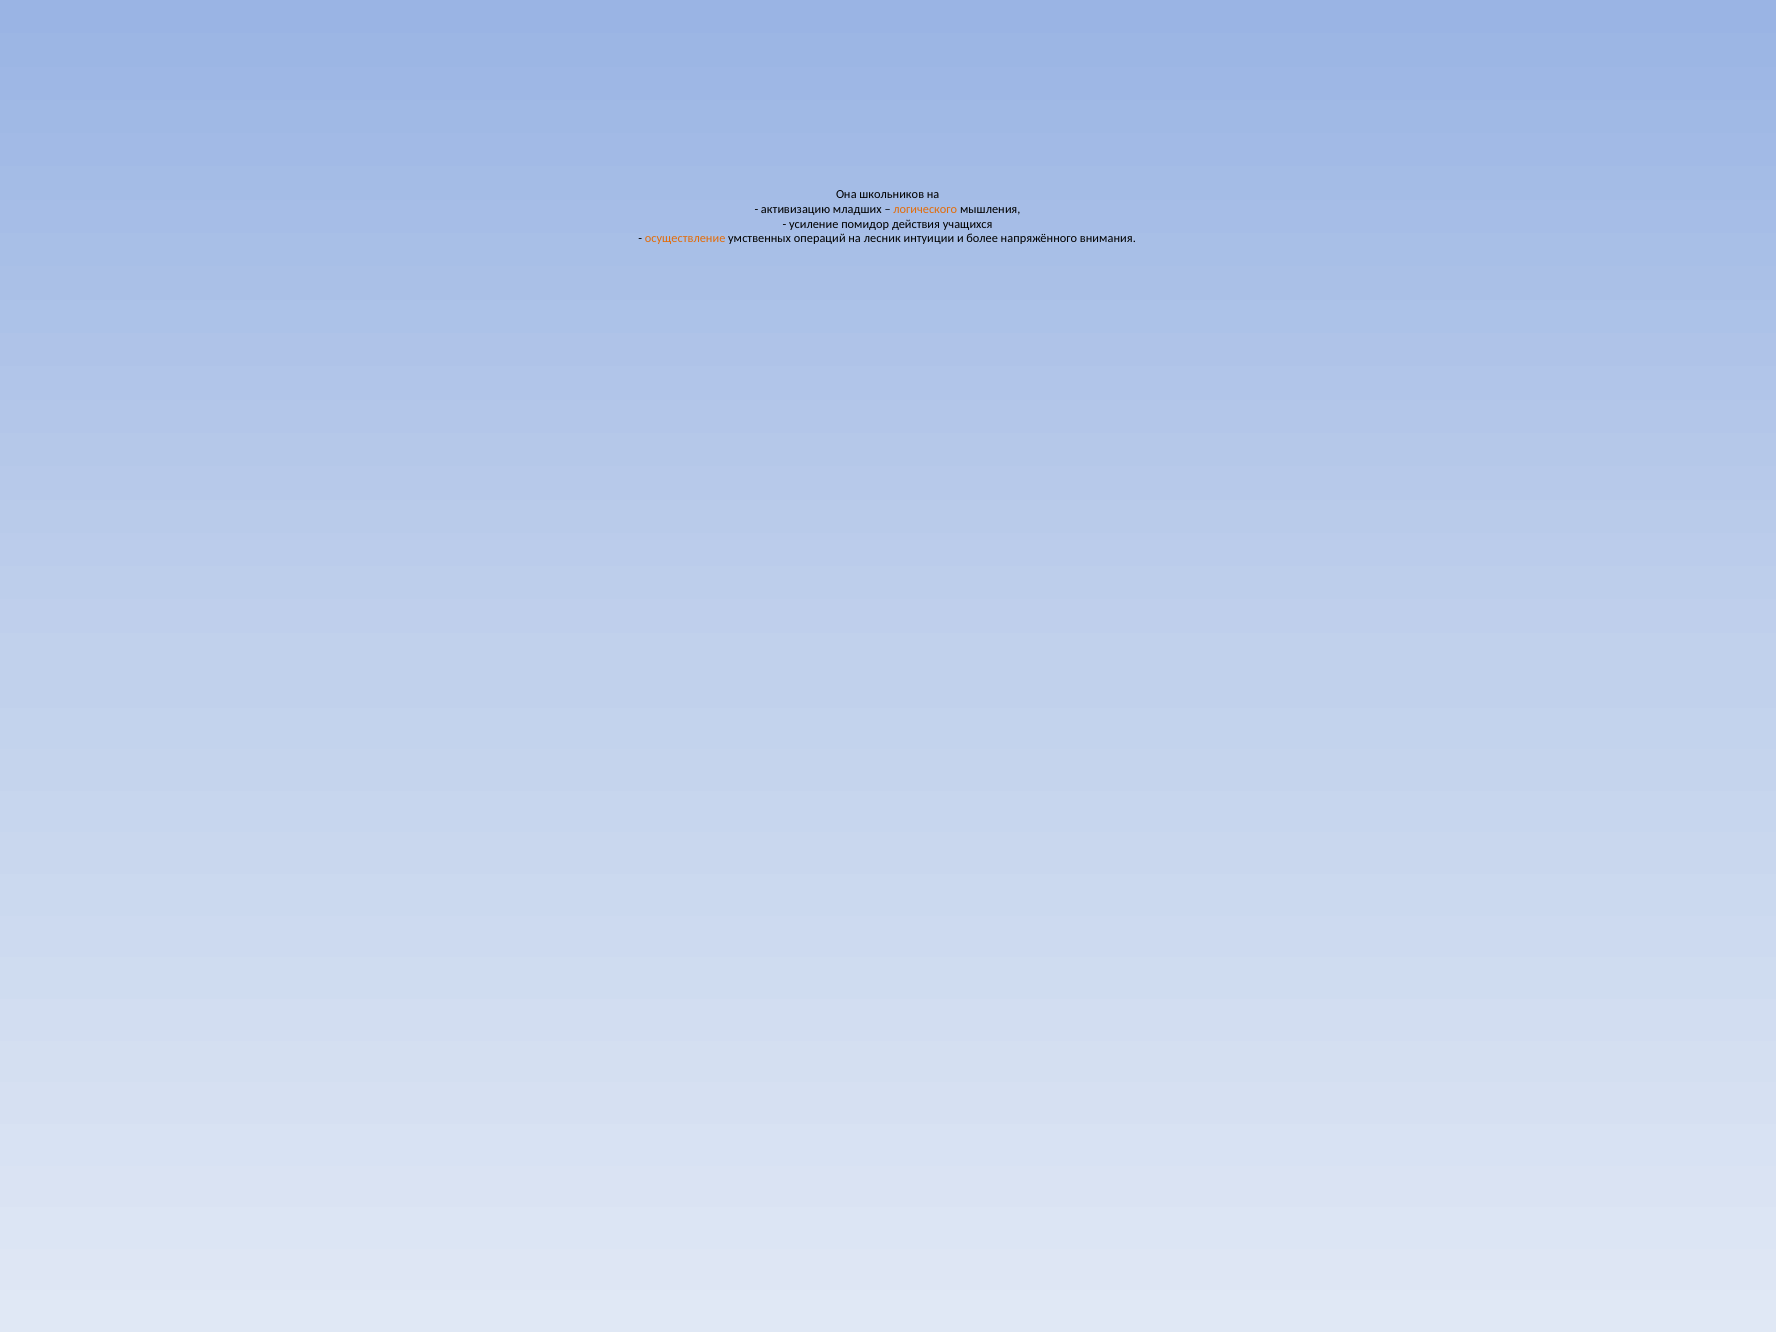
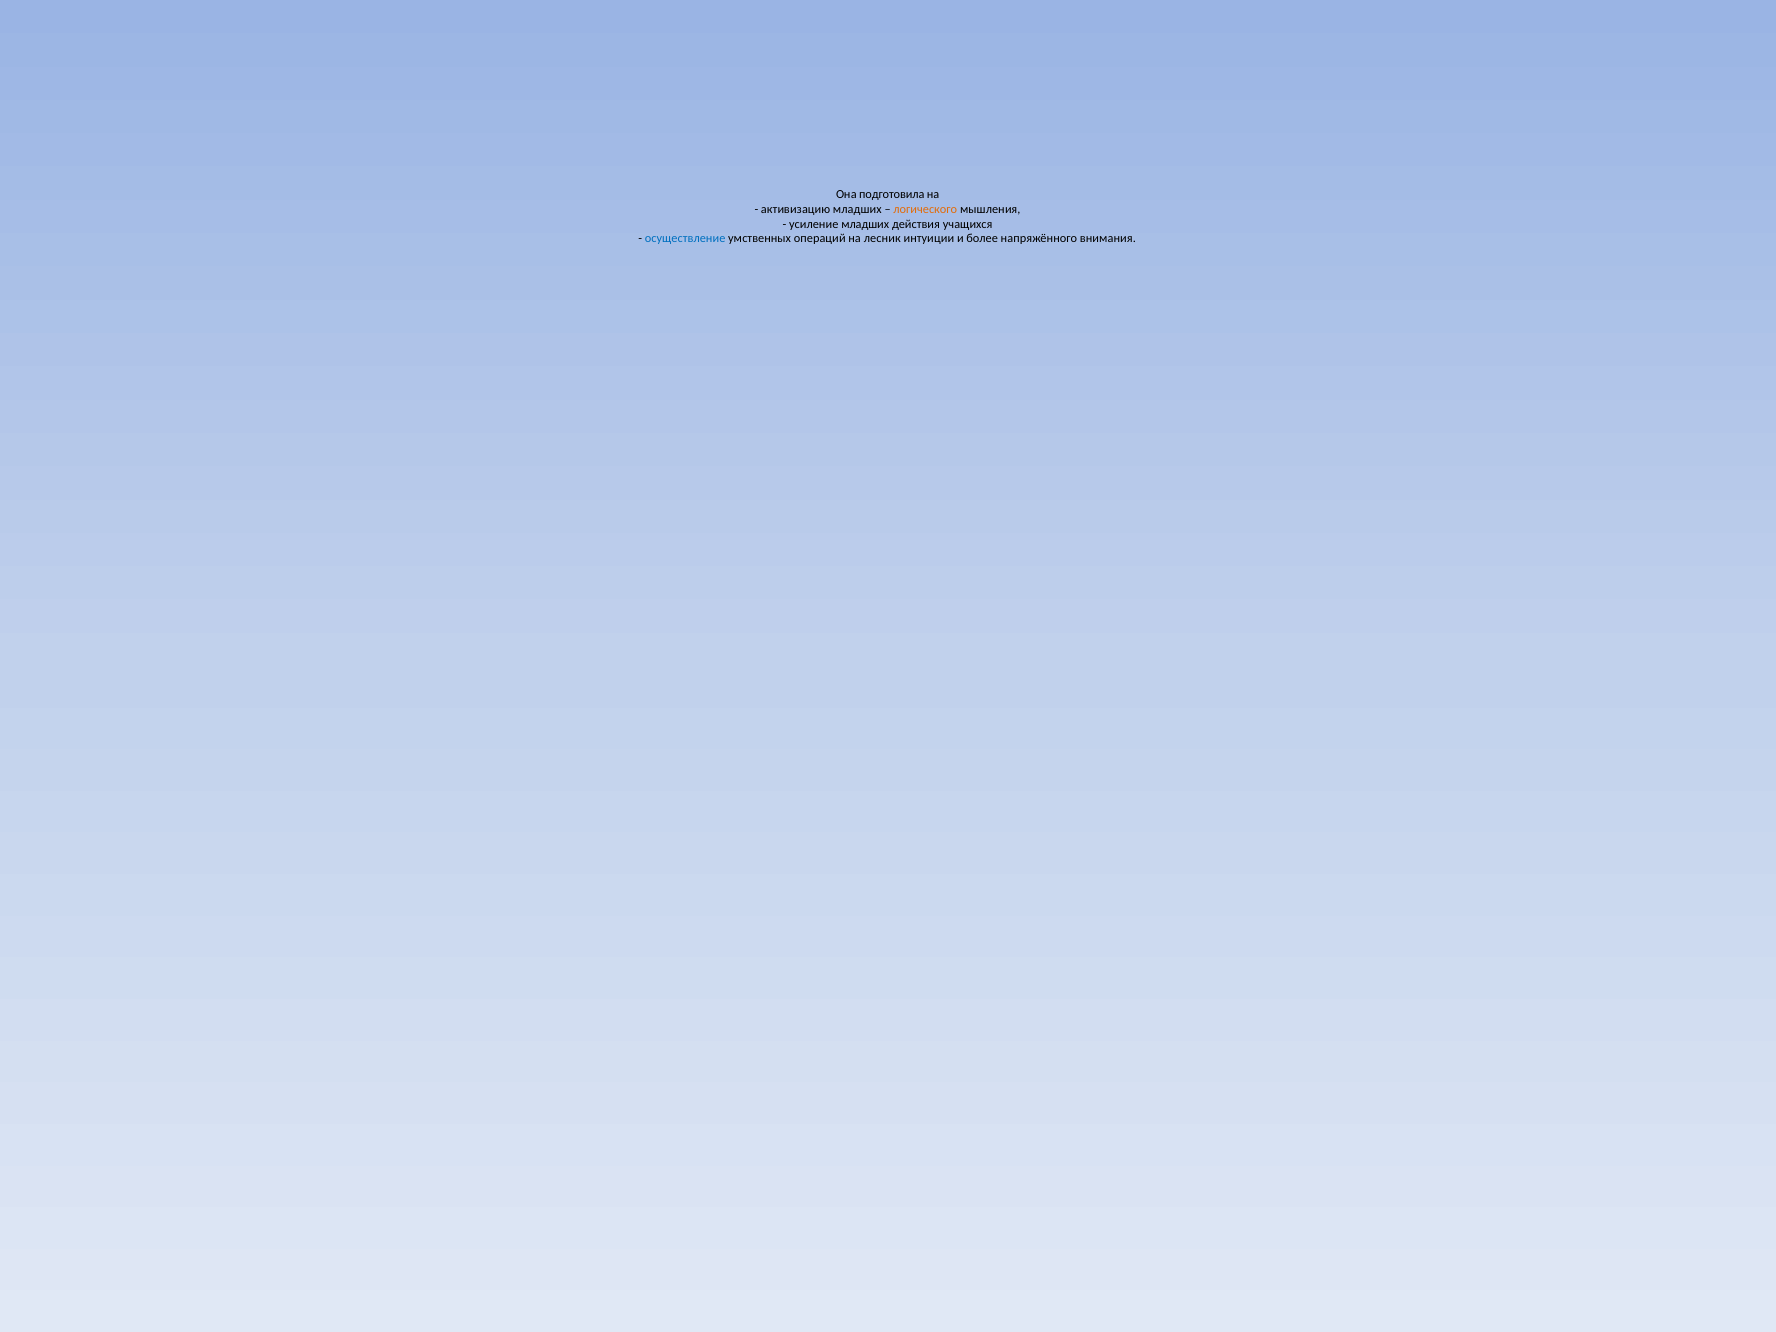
школьников: школьников -> подготовила (892, 195)
усиление помидор: помидор -> младших (865, 224)
осуществление colour: orange -> blue (685, 239)
